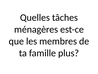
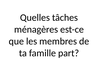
plus: plus -> part (69, 53)
